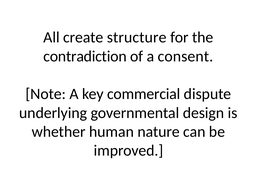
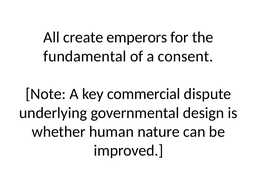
structure: structure -> emperors (137, 37)
contradiction: contradiction -> fundamental (85, 56)
